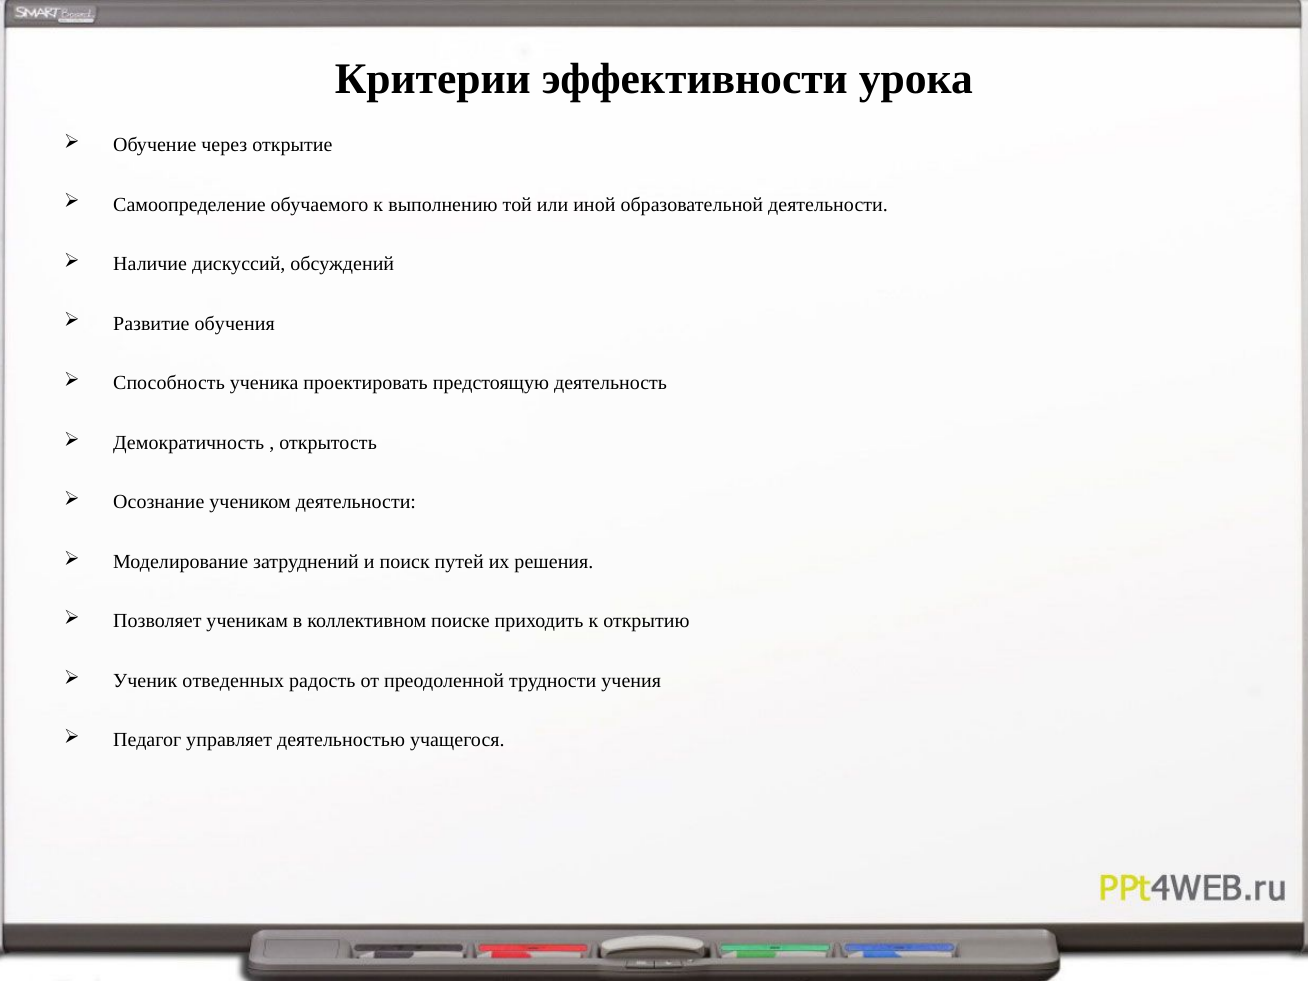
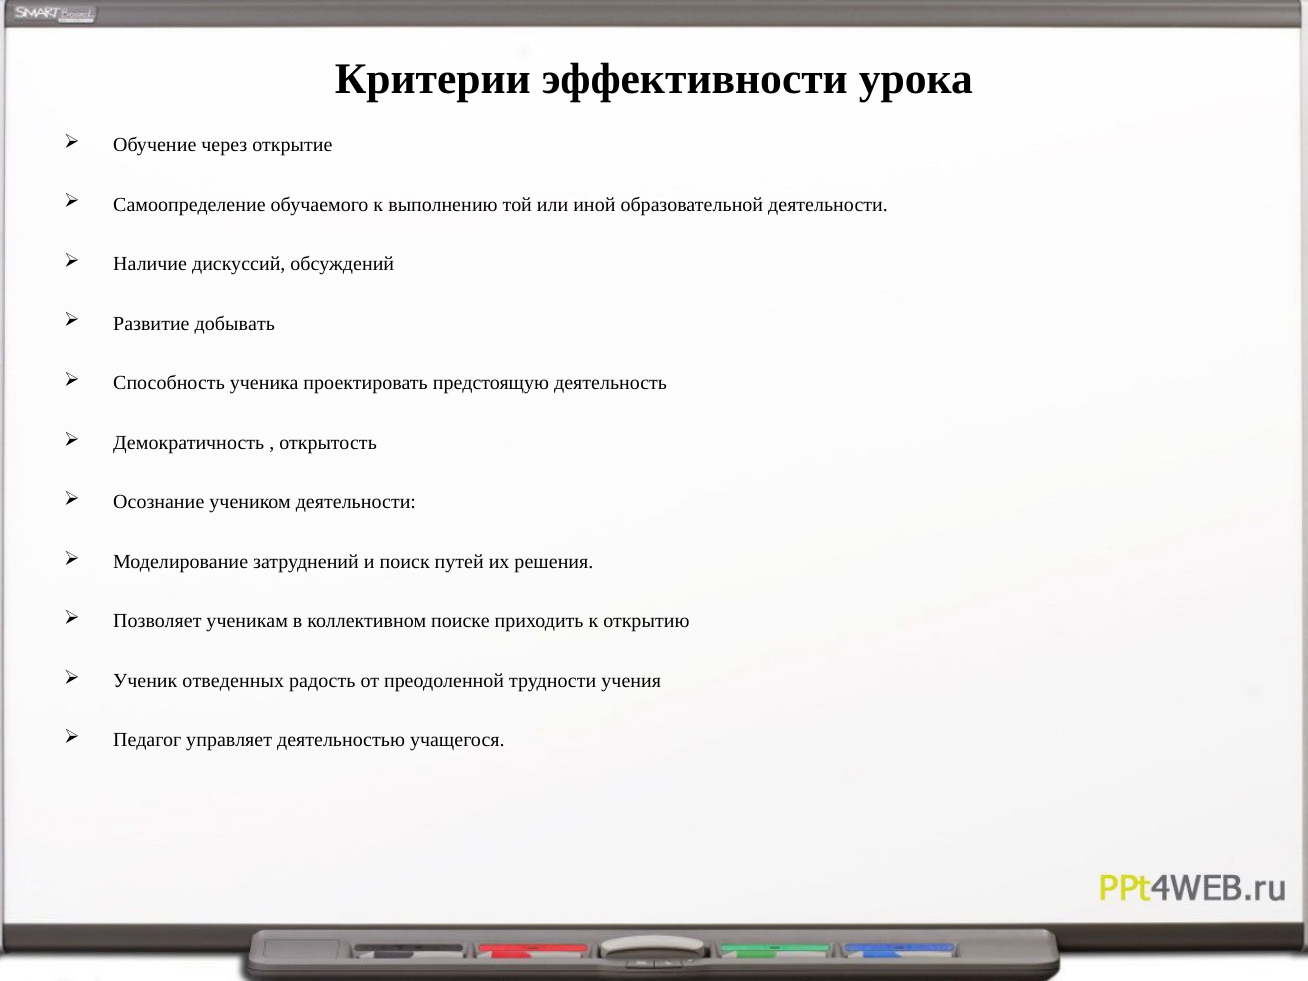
обучения: обучения -> добывать (235, 324)
